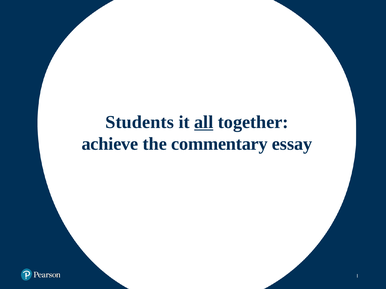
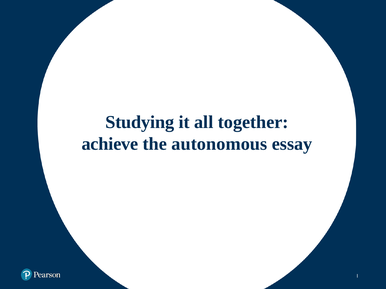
Students: Students -> Studying (140, 122)
all underline: present -> none (204, 122)
commentary: commentary -> autonomous (219, 144)
